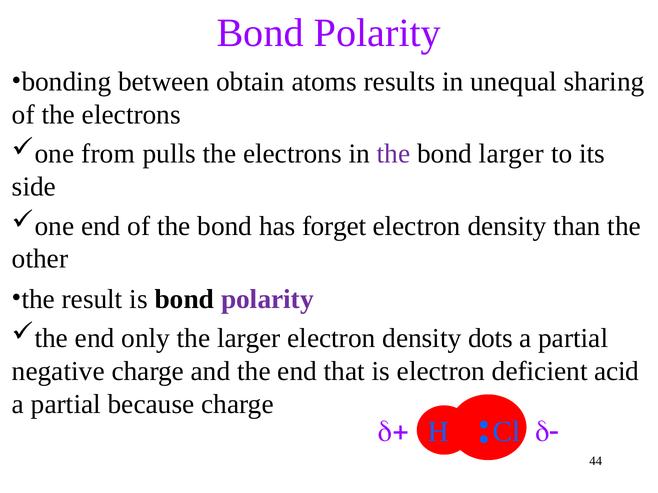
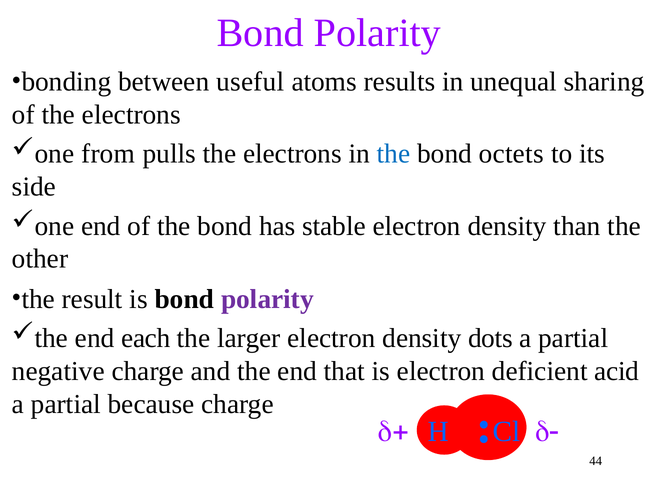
obtain: obtain -> useful (250, 82)
the colour: purple -> blue (394, 154)
bond larger: larger -> octets (511, 154)
forget: forget -> stable (334, 226)
only: only -> each (146, 339)
